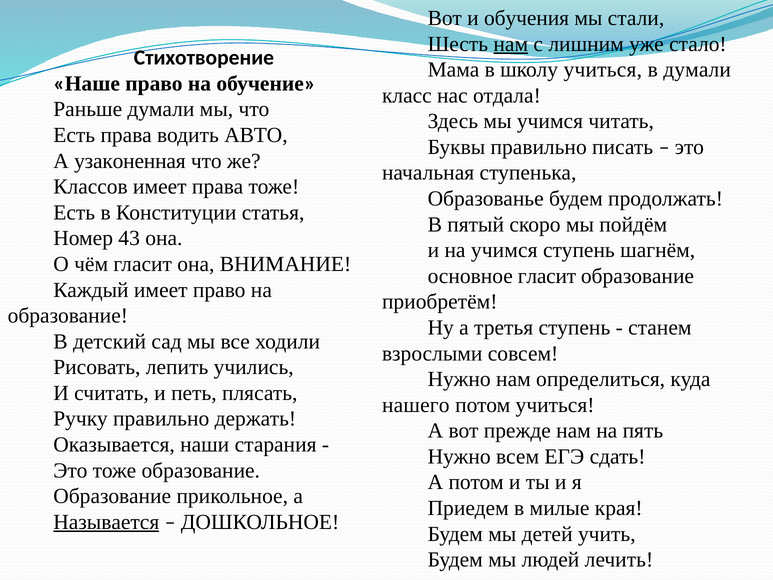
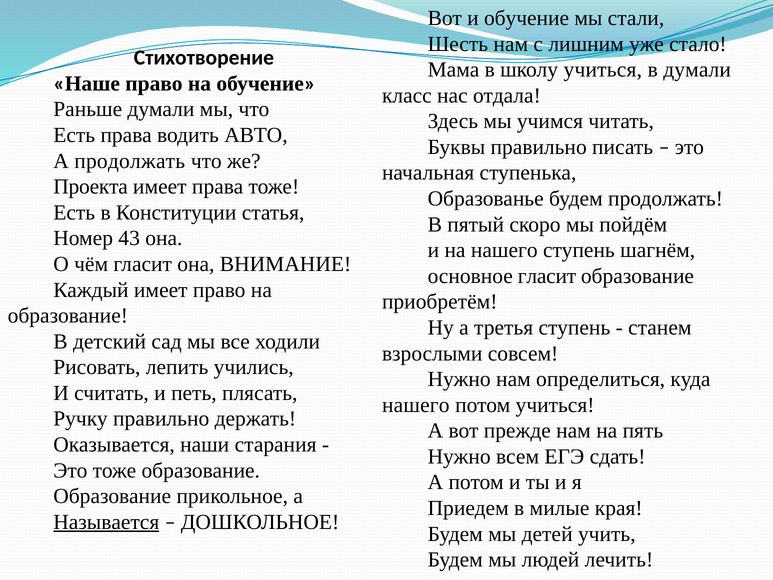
и обучения: обучения -> обучение (527, 18)
нам underline: present -> none (511, 44)
А узаконенная: узаконенная -> продолжать (130, 161)
Классов: Классов -> Проекта (91, 187)
на учимся: учимся -> нашего (504, 250)
